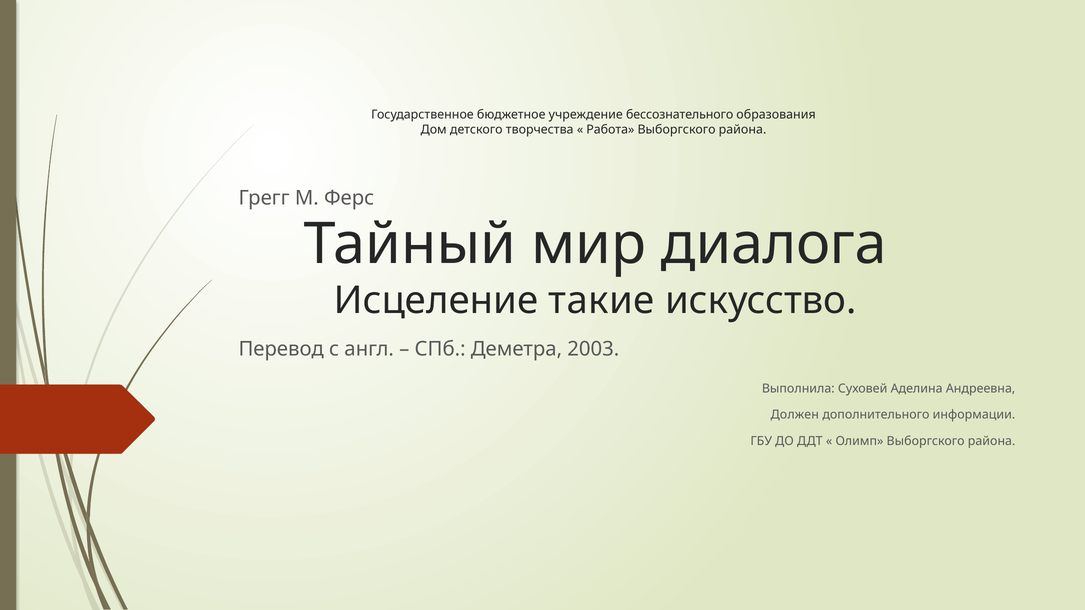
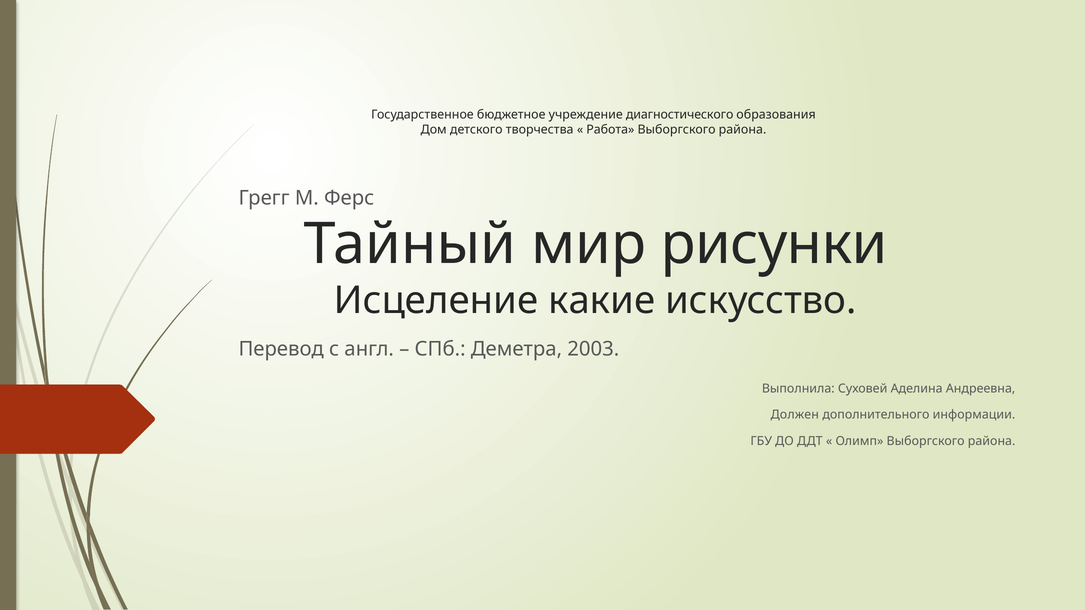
бессознательного: бессознательного -> диагностического (680, 115)
диалога: диалога -> рисунки (774, 244)
такие: такие -> какие (602, 301)
